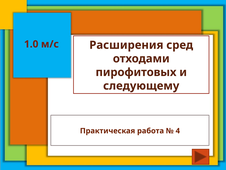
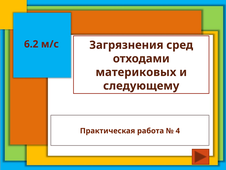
1.0: 1.0 -> 6.2 (31, 44)
Расширения: Расширения -> Загрязнения (126, 45)
пирофитовых: пирофитовых -> материковых (136, 72)
